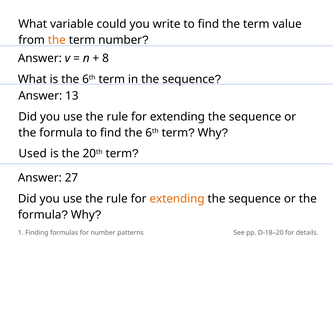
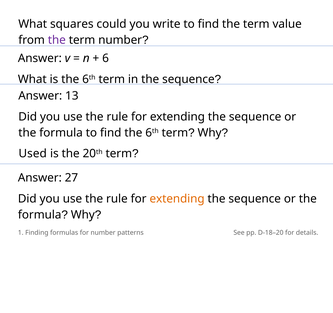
variable: variable -> squares (72, 24)
the colour: orange -> purple (57, 40)
8: 8 -> 6 (106, 58)
